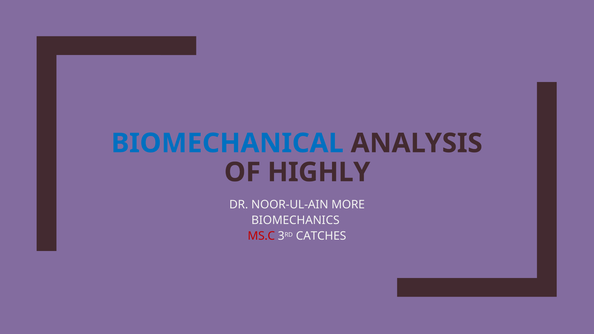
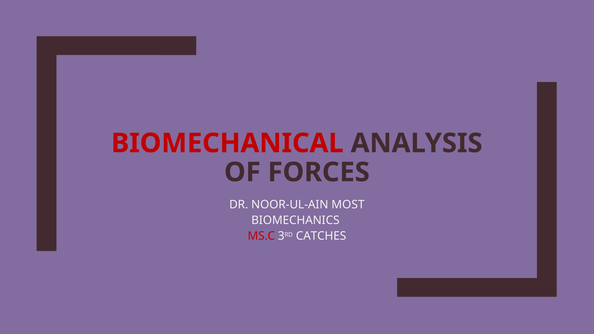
BIOMECHANICAL colour: blue -> red (227, 143)
HIGHLY: HIGHLY -> FORCES (319, 172)
MORE: MORE -> MOST (348, 205)
